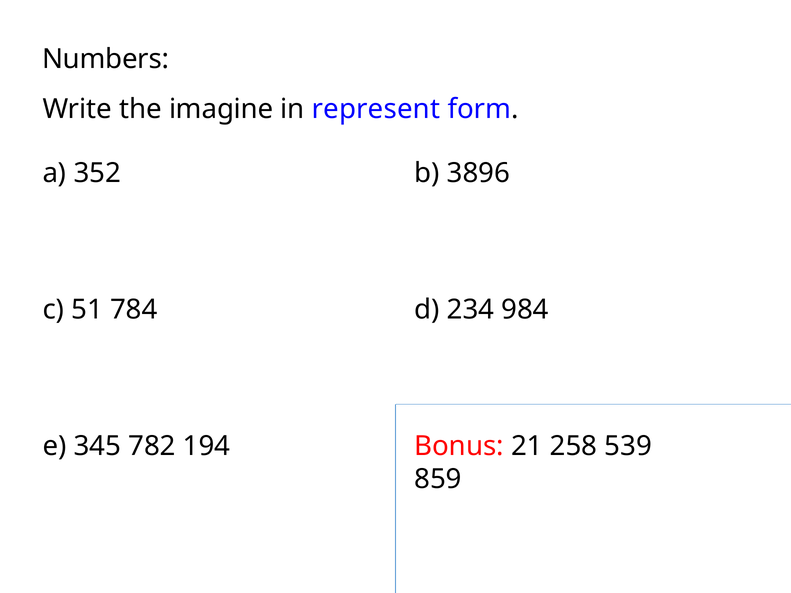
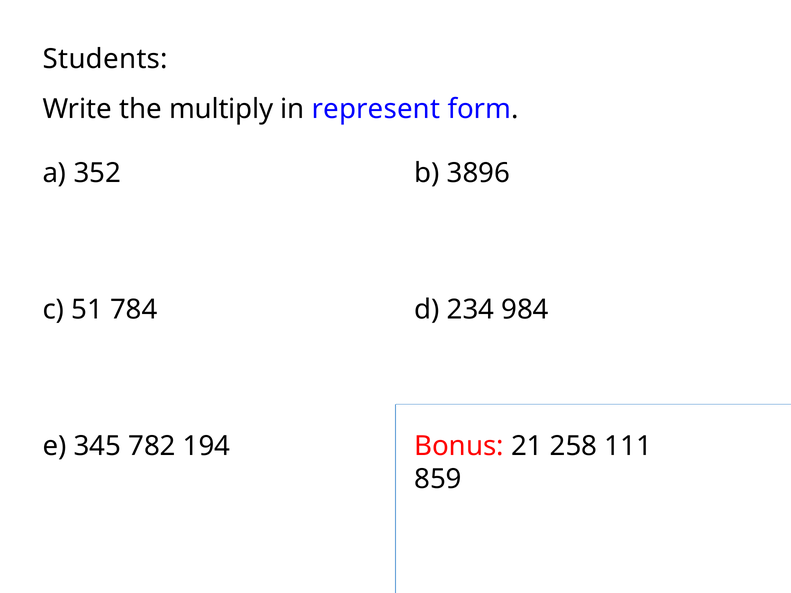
Numbers: Numbers -> Students (105, 59)
imagine: imagine -> multiply (221, 109)
539: 539 -> 111 (628, 446)
